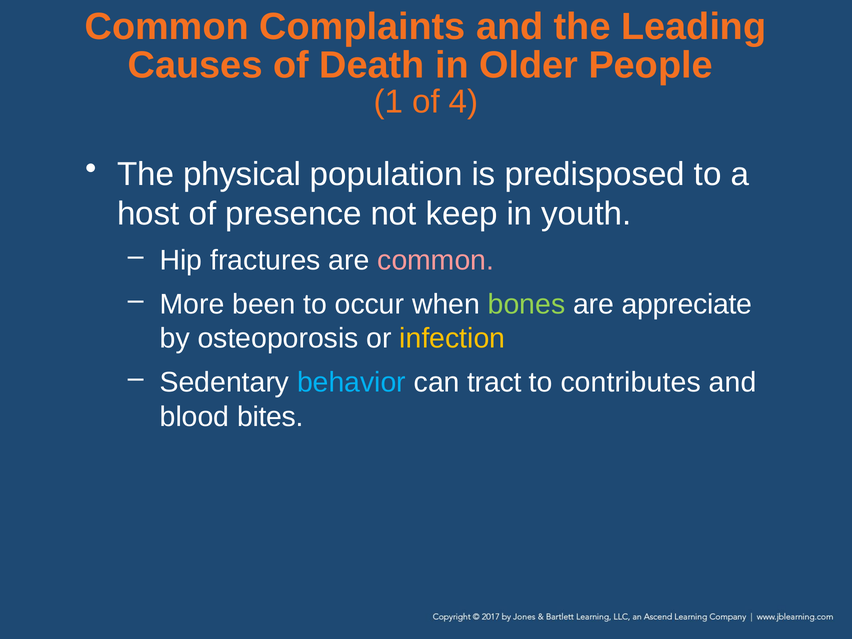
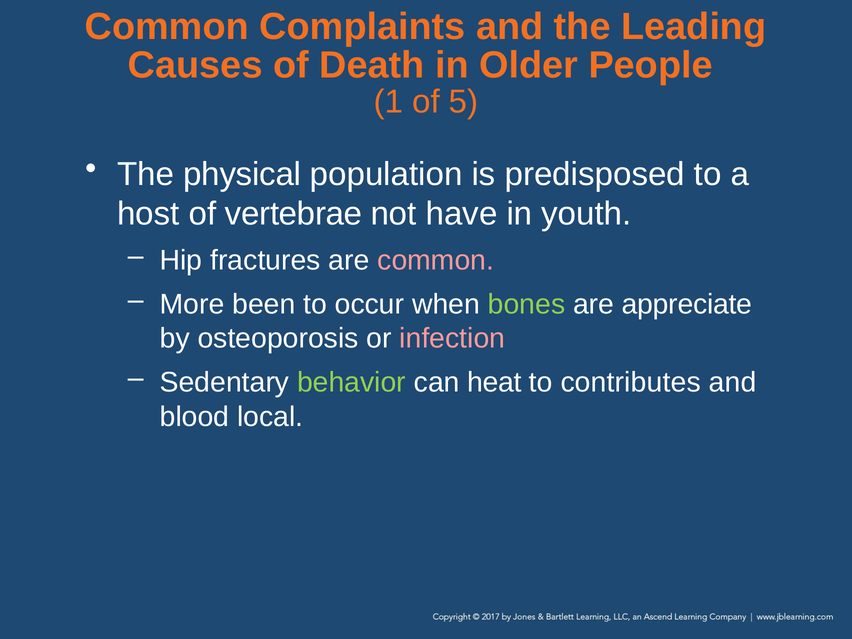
4: 4 -> 5 (463, 102)
presence: presence -> vertebrae (294, 214)
keep: keep -> have (462, 214)
infection colour: yellow -> pink (452, 339)
behavior colour: light blue -> light green (351, 383)
tract: tract -> heat (494, 383)
bites: bites -> local (270, 417)
